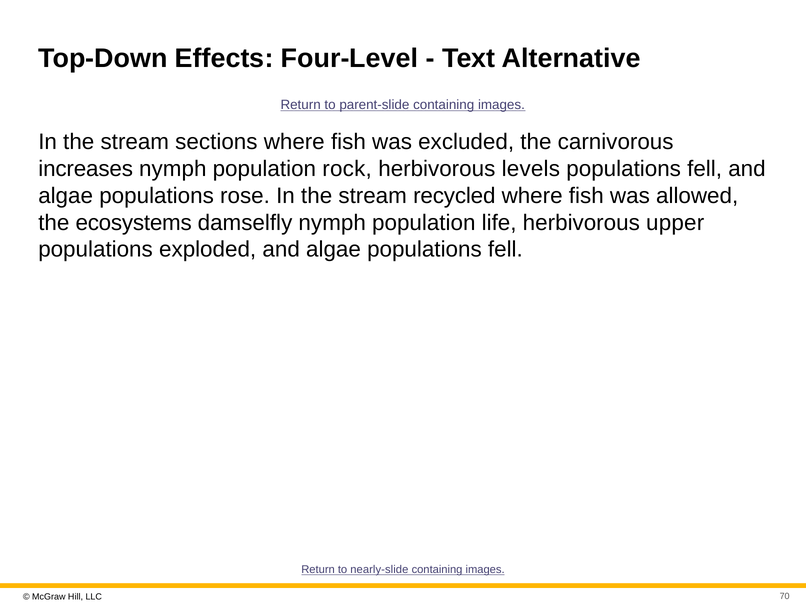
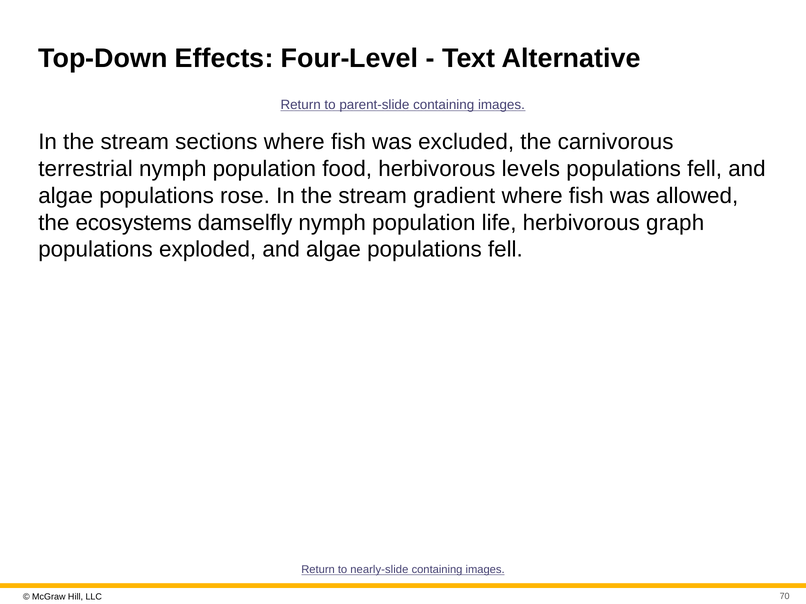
increases: increases -> terrestrial (86, 169)
rock: rock -> food (347, 169)
recycled: recycled -> gradient (454, 196)
upper: upper -> graph (675, 223)
